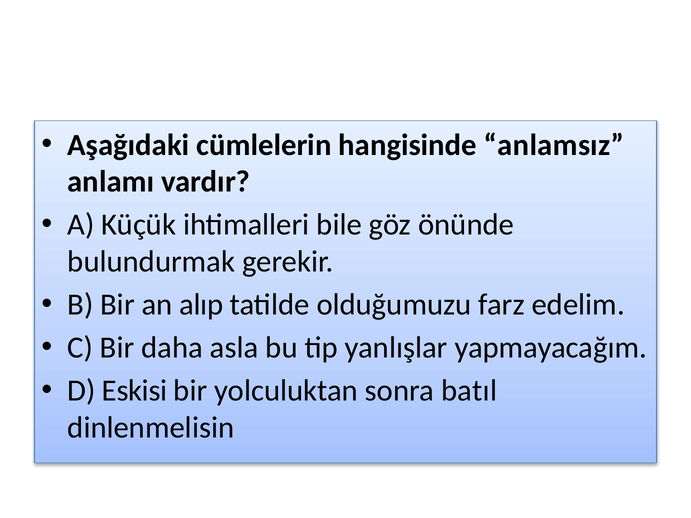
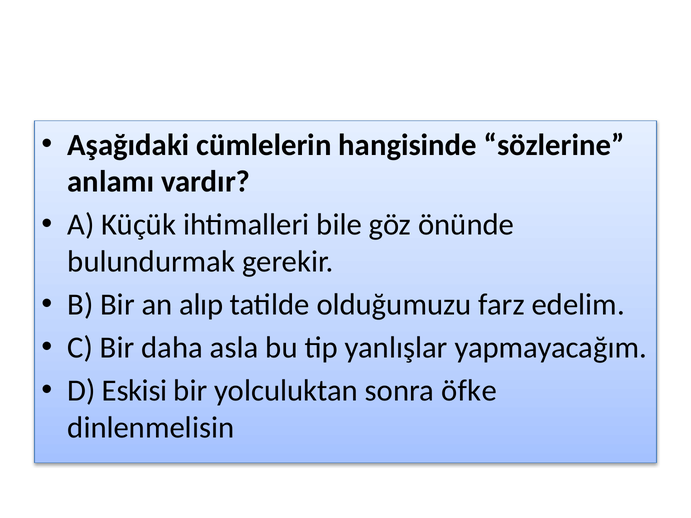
anlamsız: anlamsız -> sözlerine (554, 145)
batıl: batıl -> öfke (469, 391)
